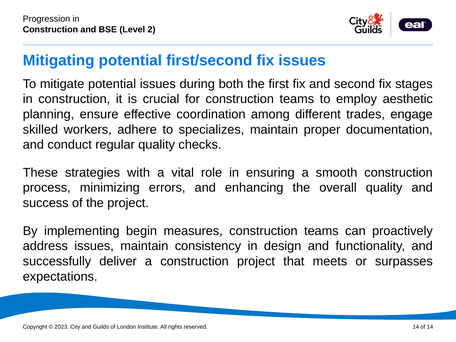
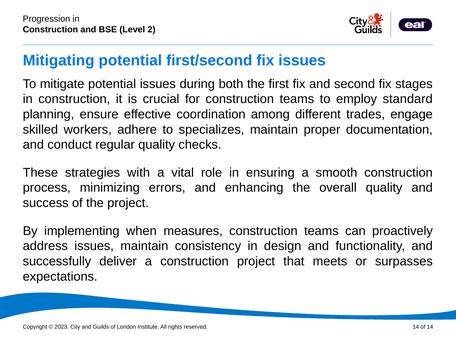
aesthetic: aesthetic -> standard (408, 99)
begin: begin -> when (141, 231)
